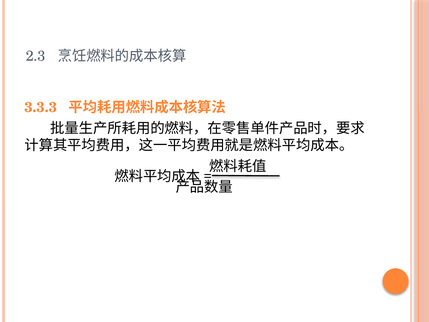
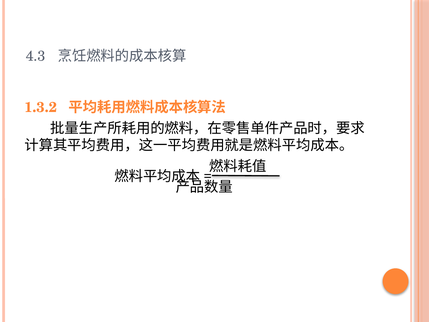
2.3: 2.3 -> 4.3 (36, 56)
3.3.3: 3.3.3 -> 1.3.2 (41, 108)
